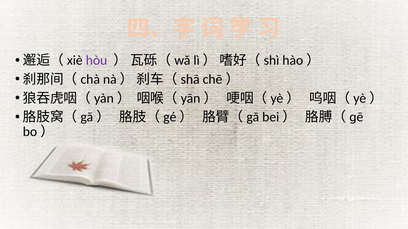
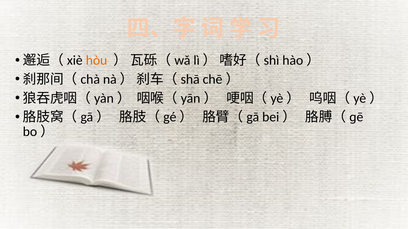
hòu colour: purple -> orange (97, 61)
